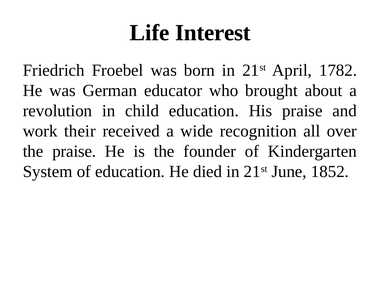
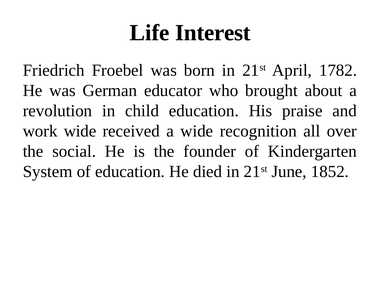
work their: their -> wide (80, 131)
the praise: praise -> social (74, 151)
